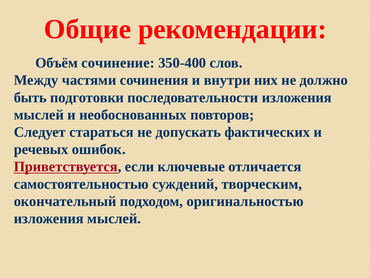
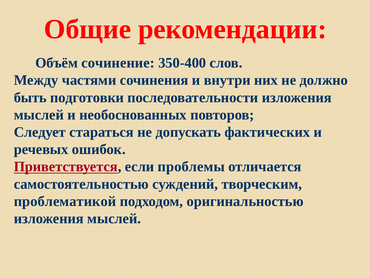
ключевые: ключевые -> проблемы (191, 166)
окончательный: окончательный -> проблематикой (65, 201)
